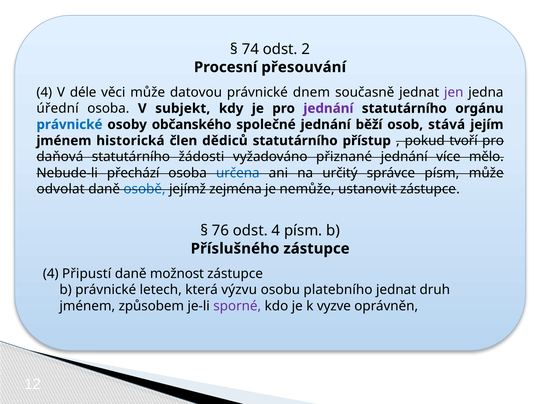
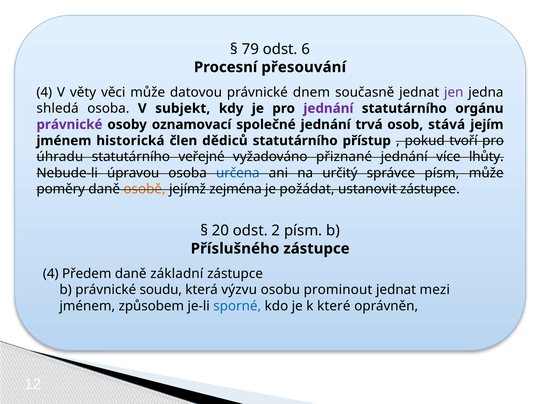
74: 74 -> 79 (250, 49)
2: 2 -> 6 (306, 49)
déle: déle -> věty (83, 92)
úřední: úřední -> shledá (58, 108)
právnické colour: blue -> purple (69, 124)
občanského: občanského -> oznamovací (192, 124)
běží: běží -> trvá (369, 124)
daňová: daňová -> úhradu (60, 157)
žádosti: žádosti -> veřejné (202, 157)
mělo: mělo -> lhůty (486, 157)
přechází: přechází -> úpravou (133, 173)
odvolat: odvolat -> poměry (61, 189)
osobě colour: blue -> orange (145, 189)
nemůže: nemůže -> požádat (307, 189)
76: 76 -> 20 (221, 230)
odst 4: 4 -> 2 (276, 230)
Připustí: Připustí -> Předem (87, 273)
možnost: možnost -> základní (177, 273)
letech: letech -> soudu (161, 289)
platebního: platebního -> prominout (338, 289)
druh: druh -> mezi (435, 289)
sporné colour: purple -> blue (237, 306)
vyzve: vyzve -> které (334, 306)
